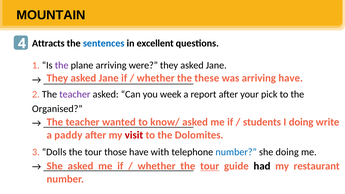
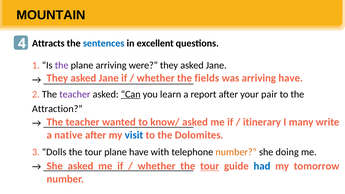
these: these -> fields (207, 78)
Can underline: none -> present (131, 94)
week: week -> learn (171, 94)
pick: pick -> pair (269, 94)
Organised: Organised -> Attraction (57, 109)
students: students -> itinerary (262, 122)
I doing: doing -> many (301, 122)
paddy: paddy -> native (68, 135)
visit colour: red -> blue (134, 135)
tour those: those -> plane (116, 152)
number colour: blue -> orange (236, 152)
had colour: black -> blue (262, 166)
restaurant: restaurant -> tomorrow (317, 166)
